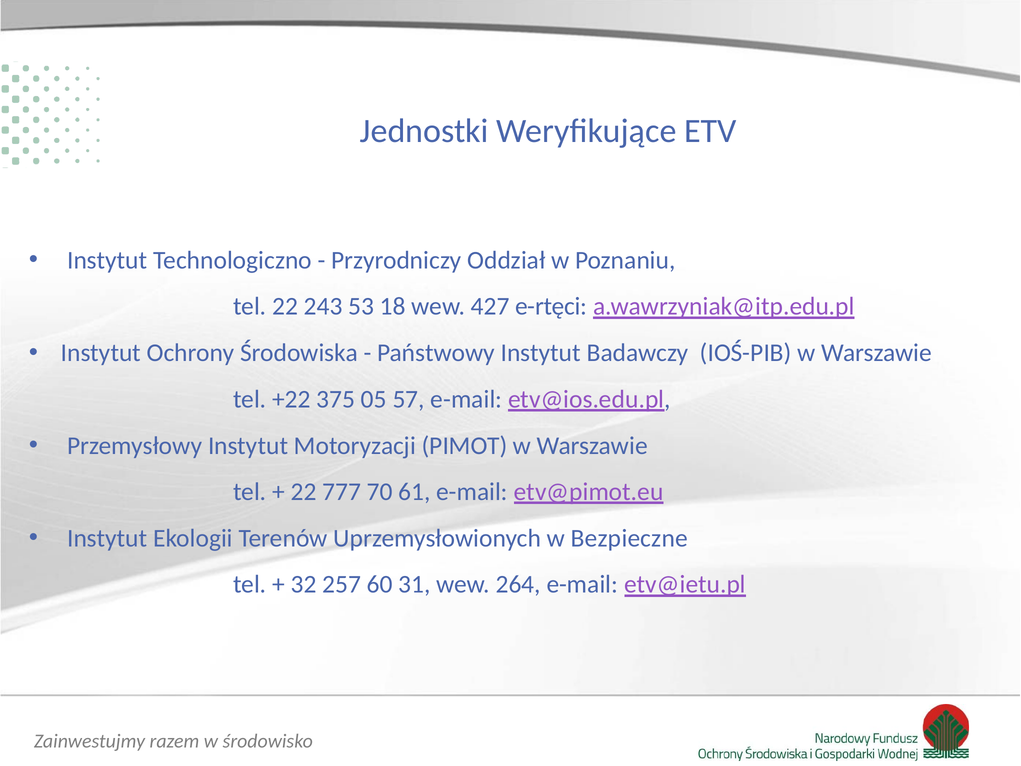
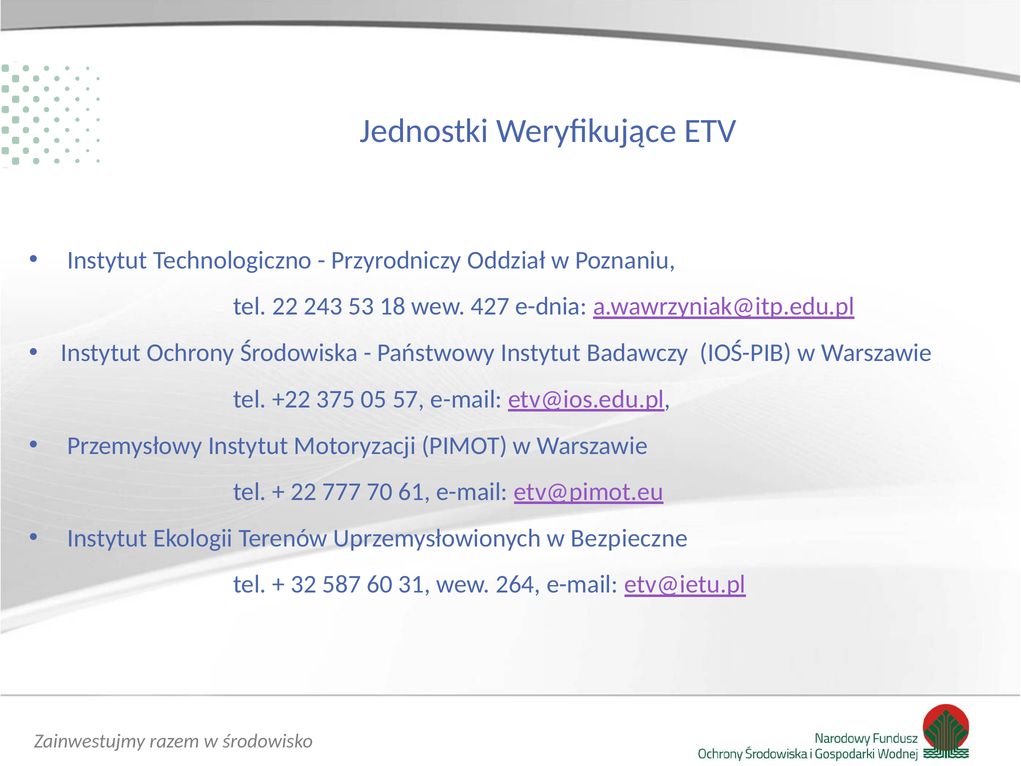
e-rtęci: e-rtęci -> e-dnia (551, 306)
257: 257 -> 587 (342, 584)
